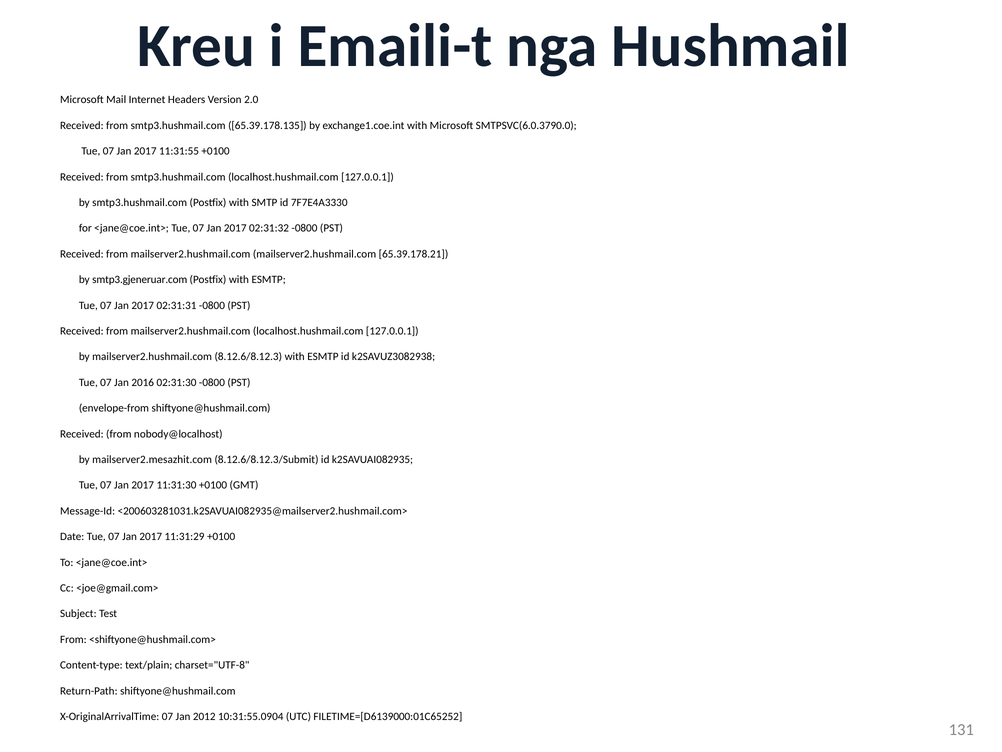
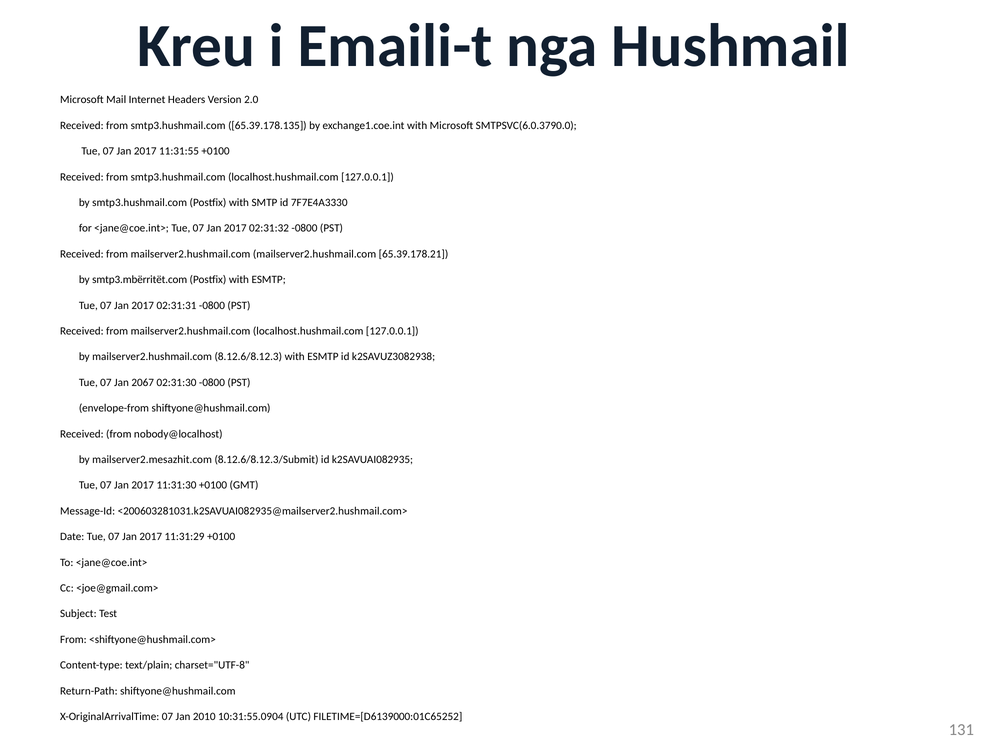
smtp3.gjeneruar.com: smtp3.gjeneruar.com -> smtp3.mbërritët.com (140, 279)
2016: 2016 -> 2067 (143, 382)
2012: 2012 -> 2010 (204, 716)
